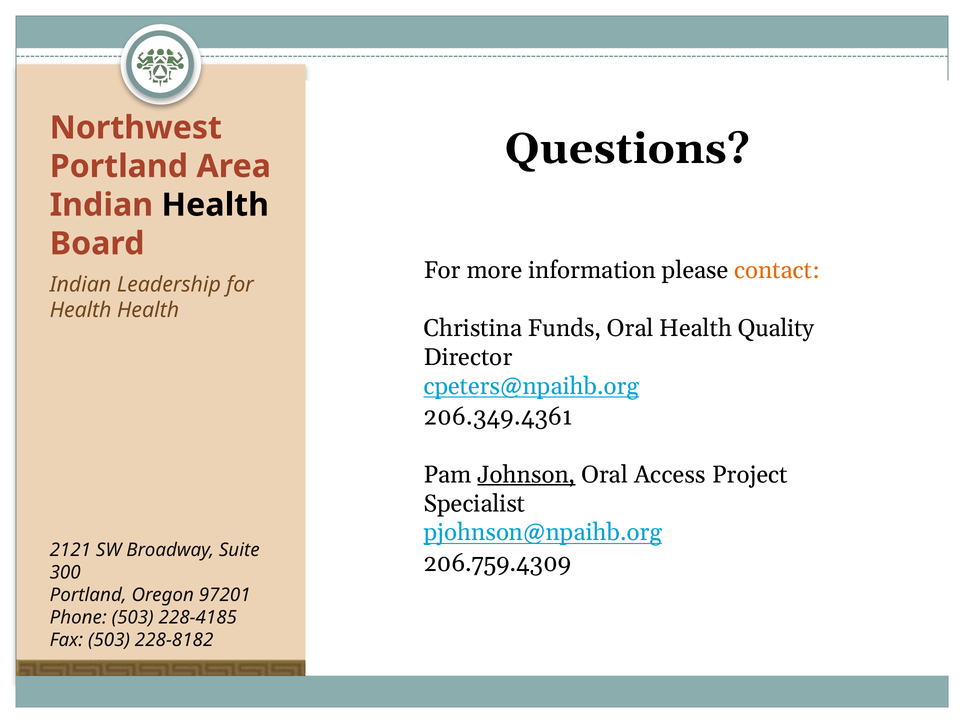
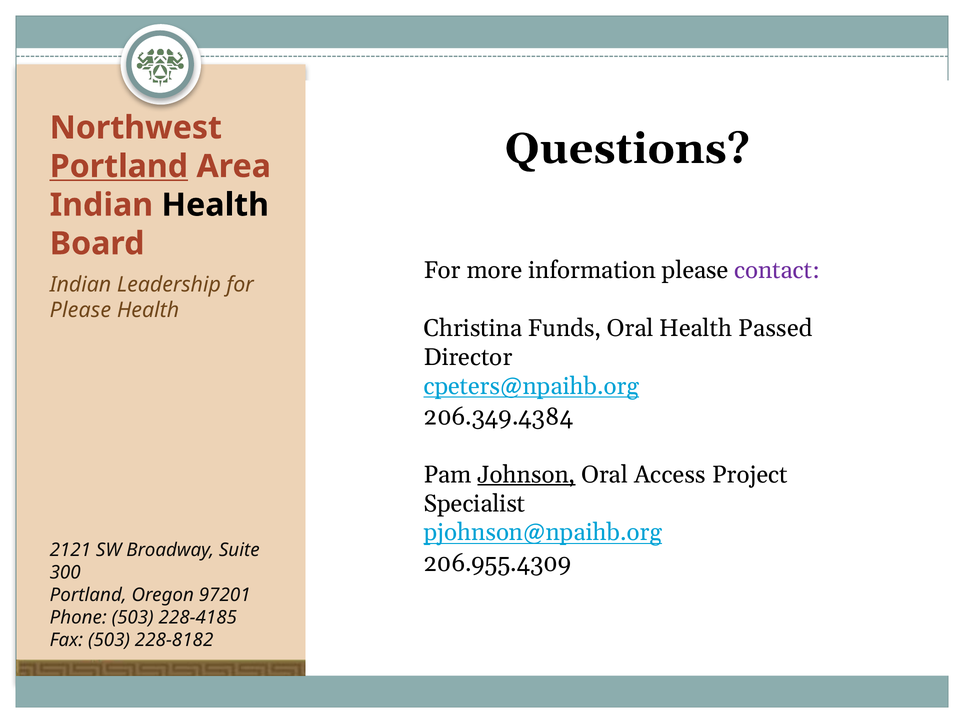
Portland underline: none -> present (119, 166)
contact colour: orange -> purple (777, 270)
Health: Health -> Please (80, 310)
Quality: Quality -> Passed (776, 328)
206.349.4361: 206.349.4361 -> 206.349.4384 (498, 417)
206.759.4309: 206.759.4309 -> 206.955.4309 (498, 563)
